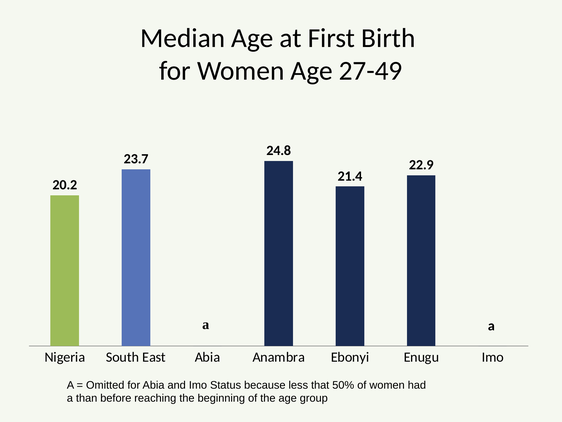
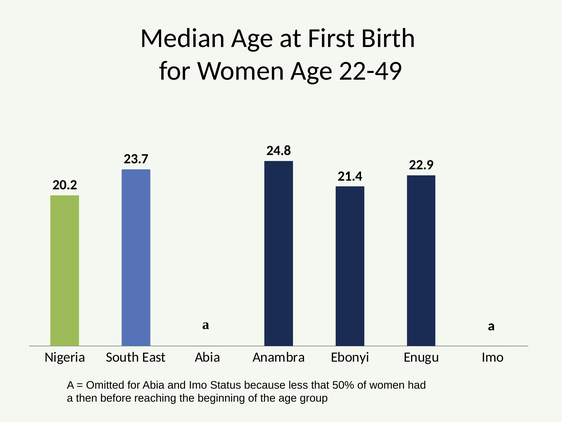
27-49: 27-49 -> 22-49 (371, 71)
than: than -> then (87, 398)
